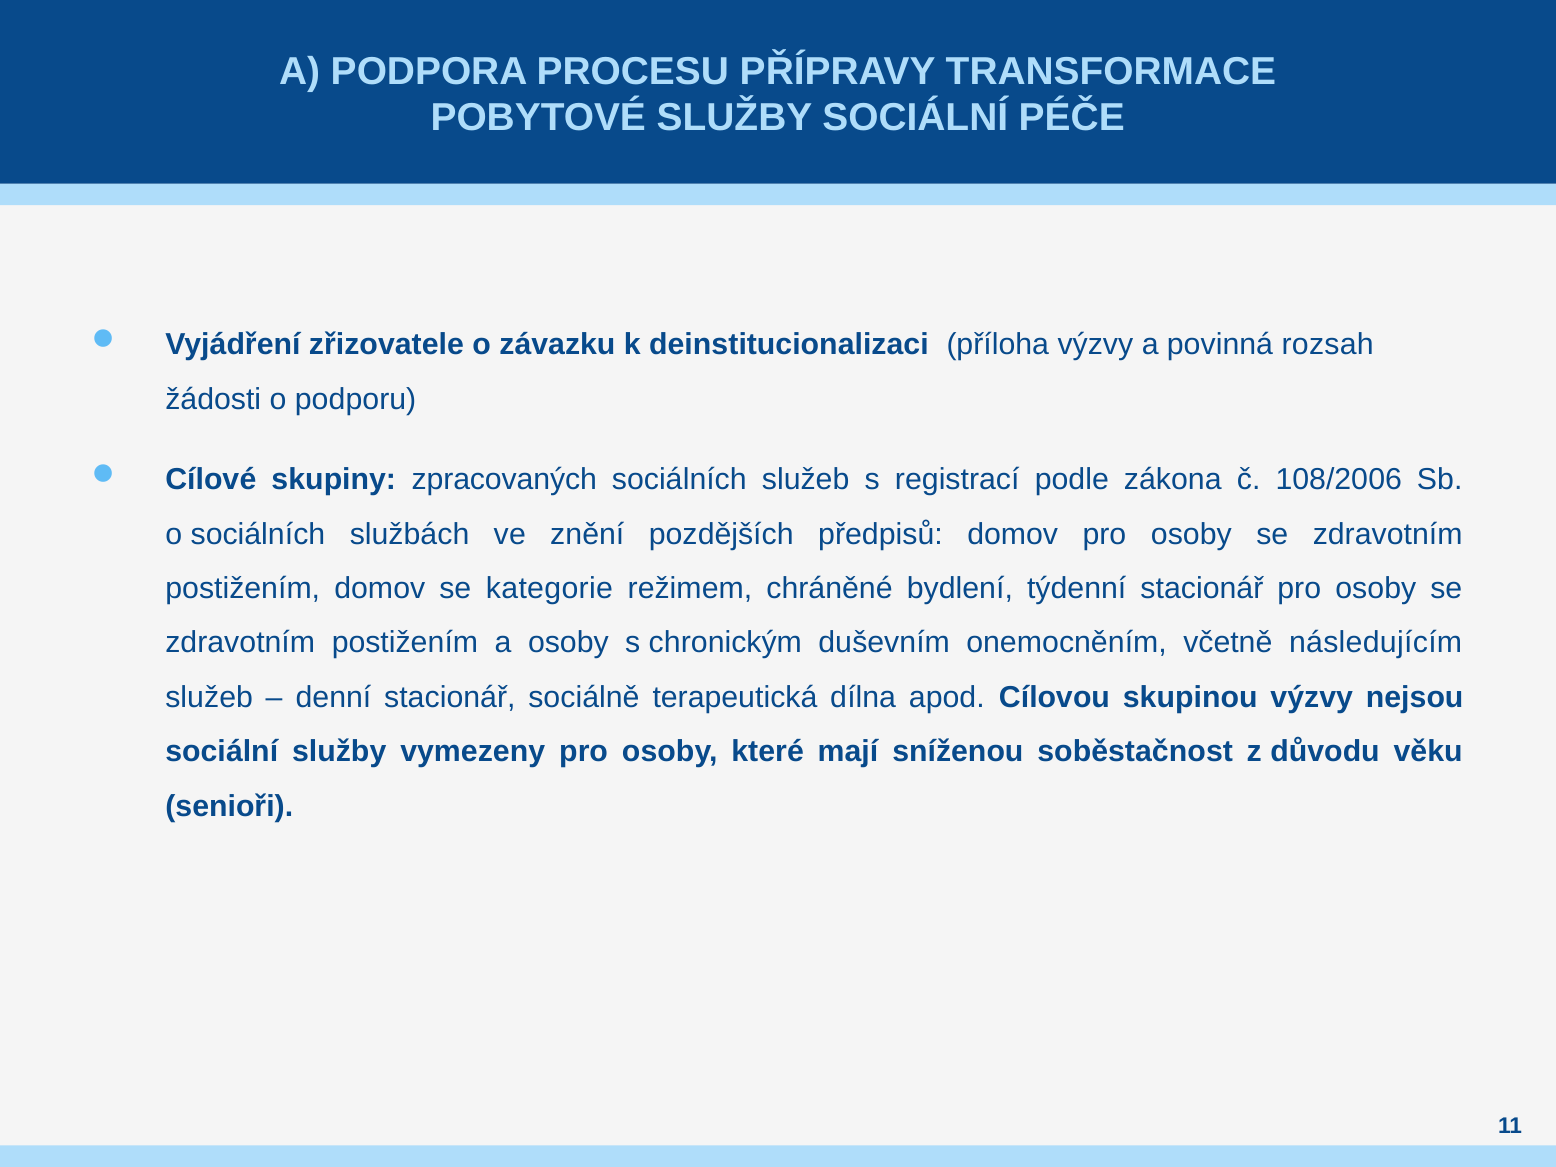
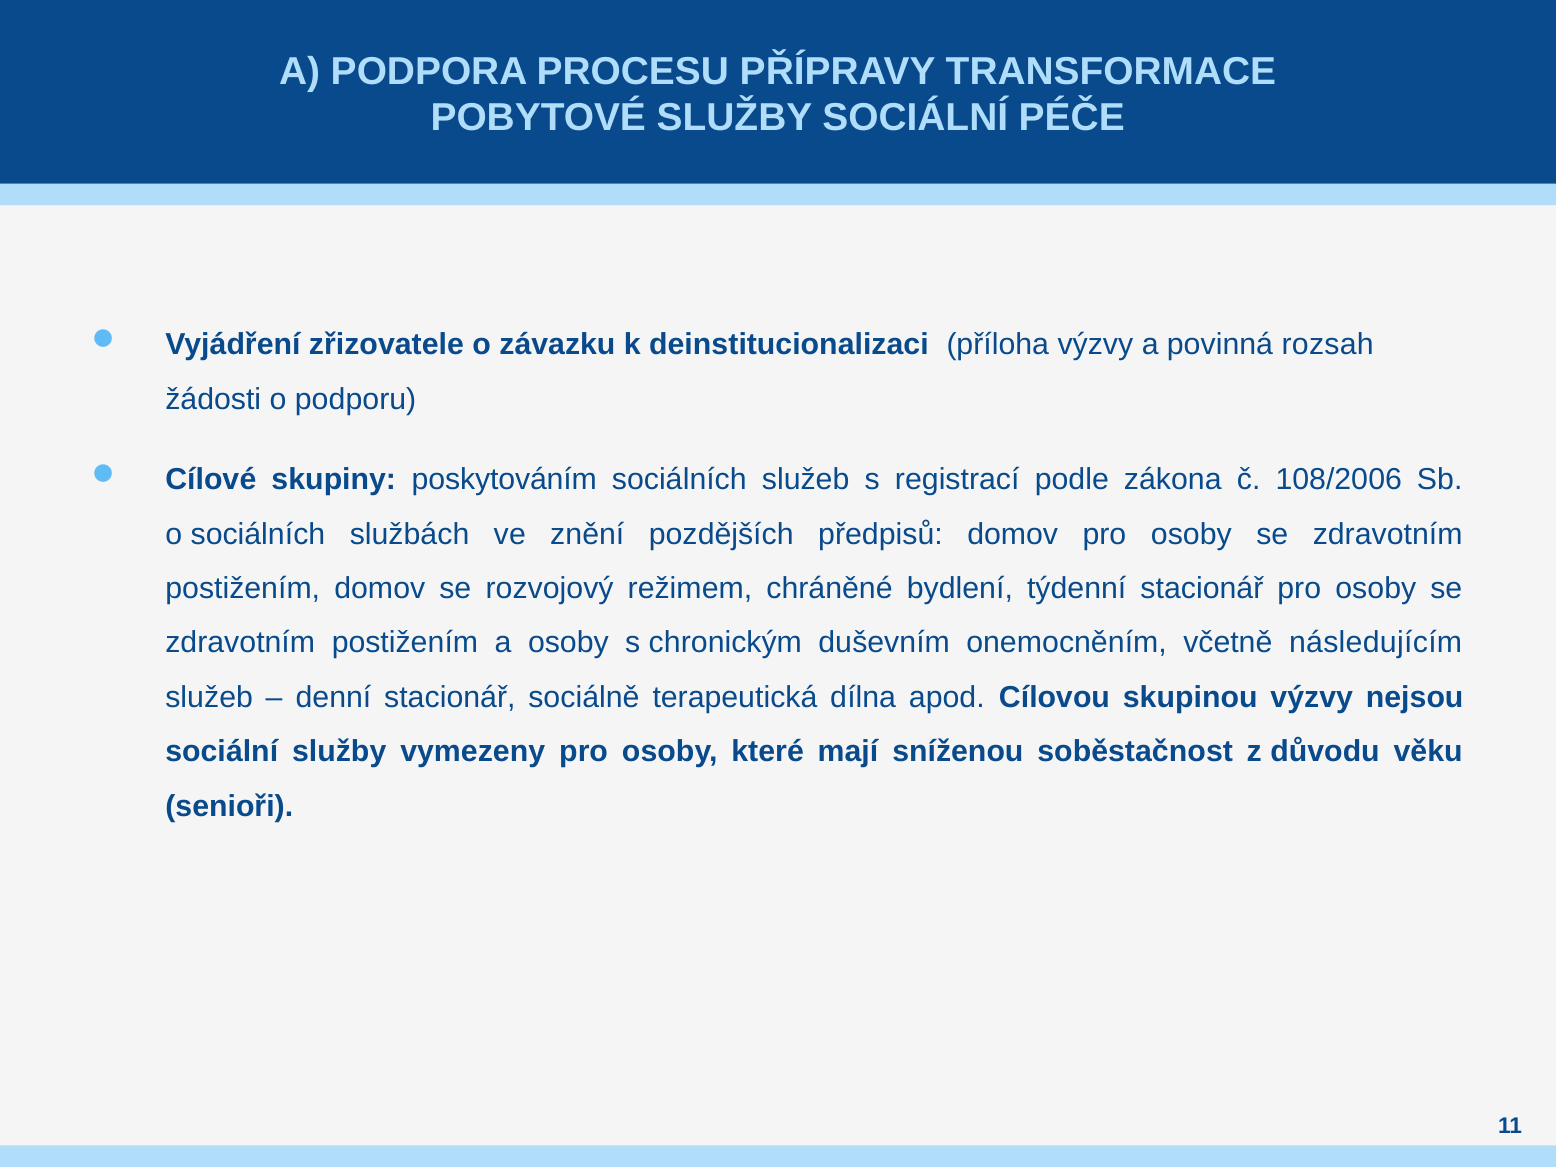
zpracovaných: zpracovaných -> poskytováním (504, 480)
kategorie: kategorie -> rozvojový (550, 589)
